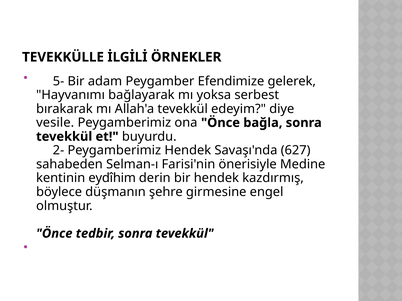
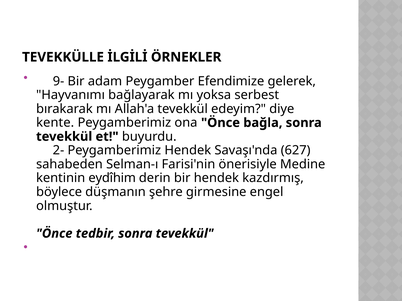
5-: 5- -> 9- (59, 81)
vesile: vesile -> kente (55, 123)
